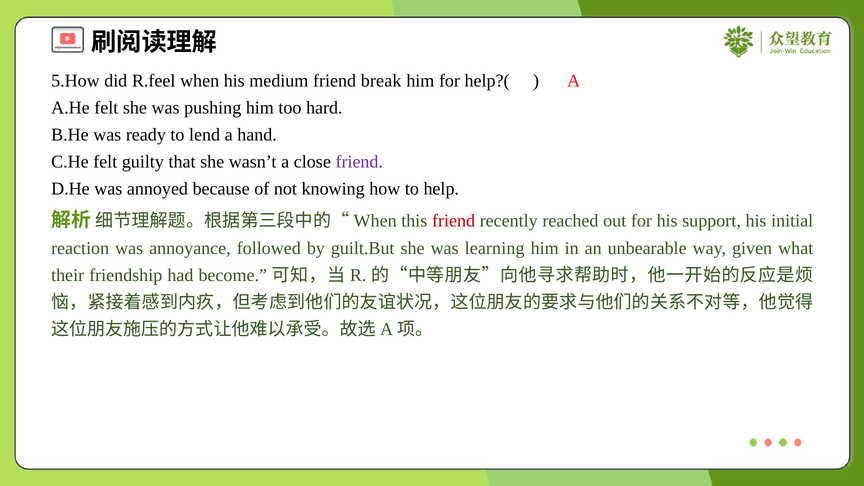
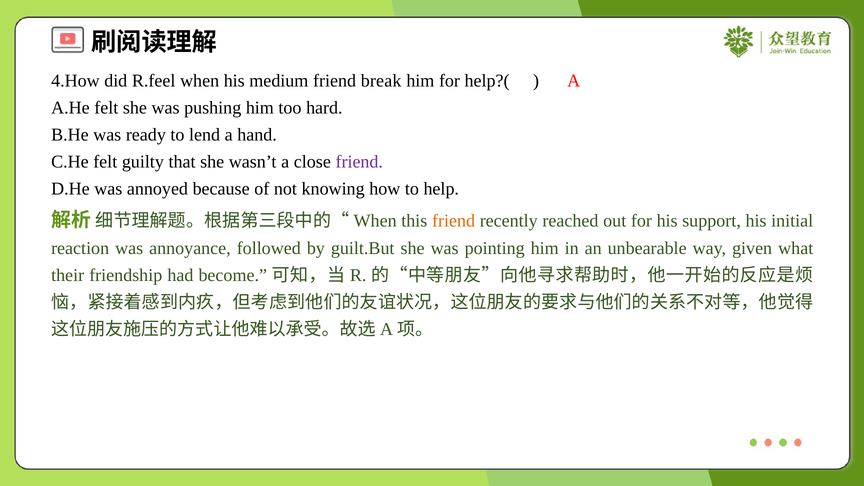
5.How: 5.How -> 4.How (75, 81)
friend colour: red -> orange (454, 221)
learning: learning -> pointing (495, 248)
